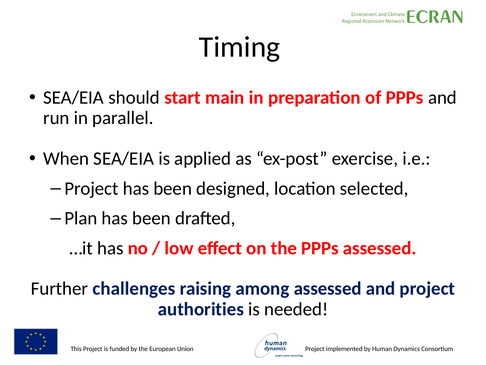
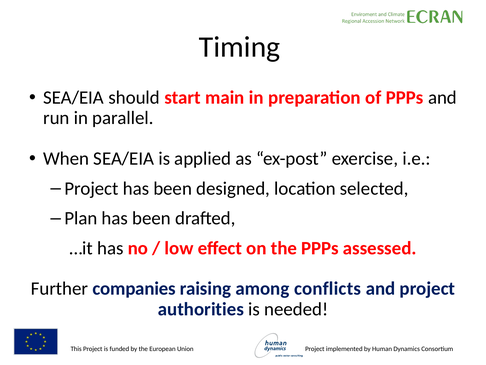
challenges: challenges -> companies (134, 288)
among assessed: assessed -> conflicts (327, 288)
